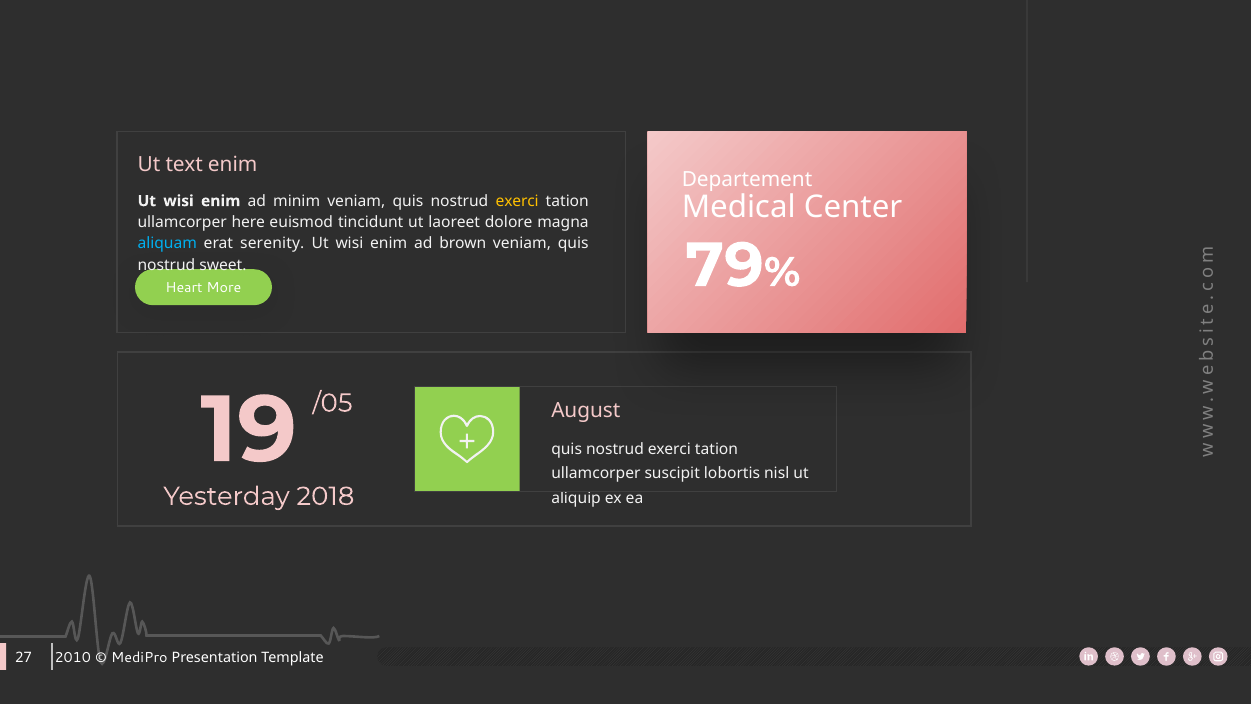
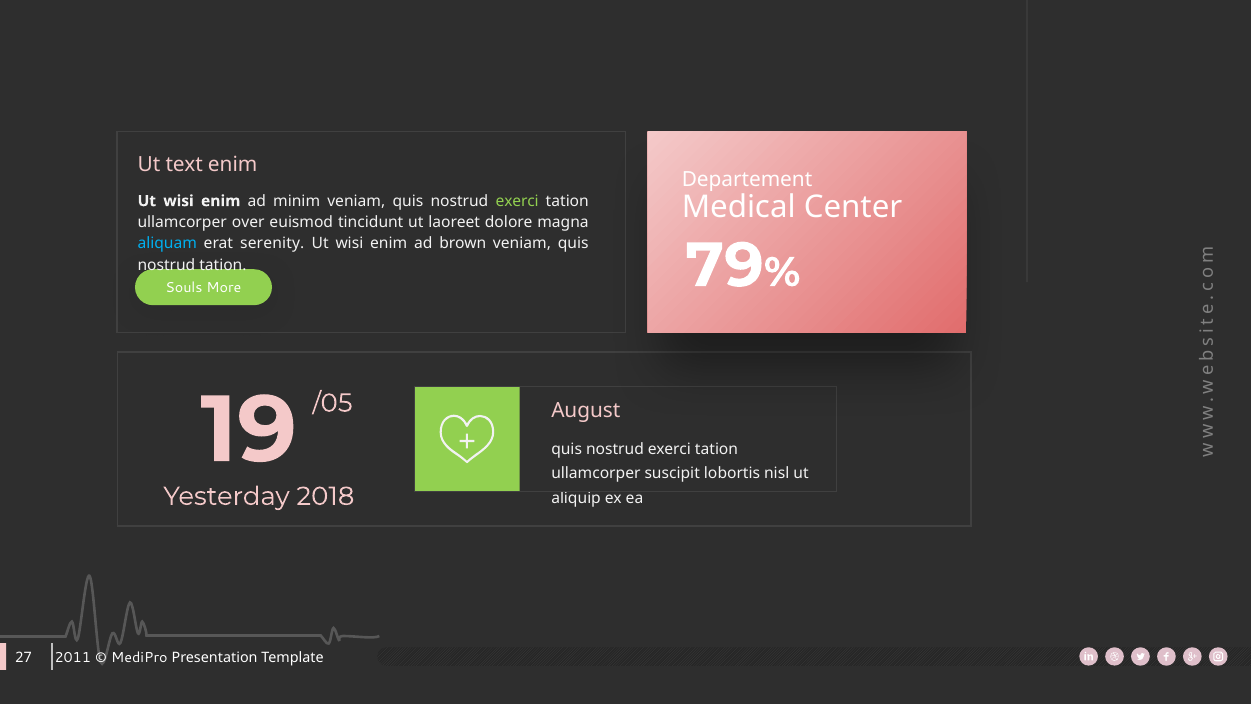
exerci colour: yellow -> light green (517, 201)
here: here -> over (248, 222)
nostrud sweet: sweet -> tation (223, 265)
Heart: Heart -> Souls (184, 288)
2010: 2010 -> 2011 (73, 657)
